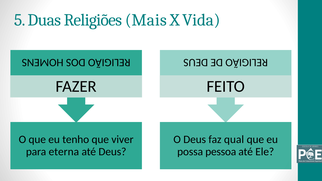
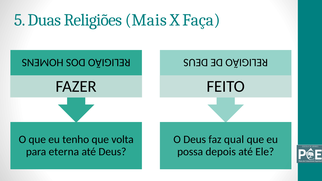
Vida: Vida -> Faça (201, 20)
viver: viver -> volta (123, 140)
pessoa: pessoa -> depois (221, 152)
